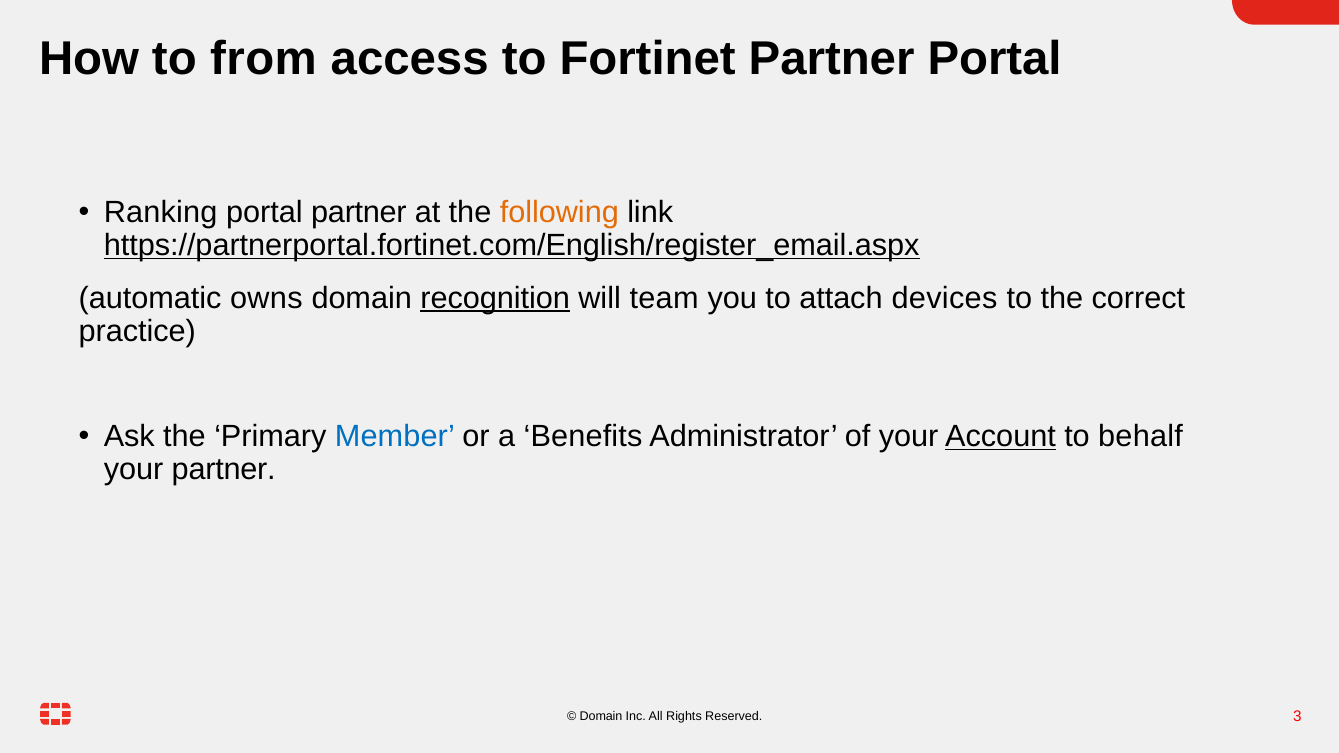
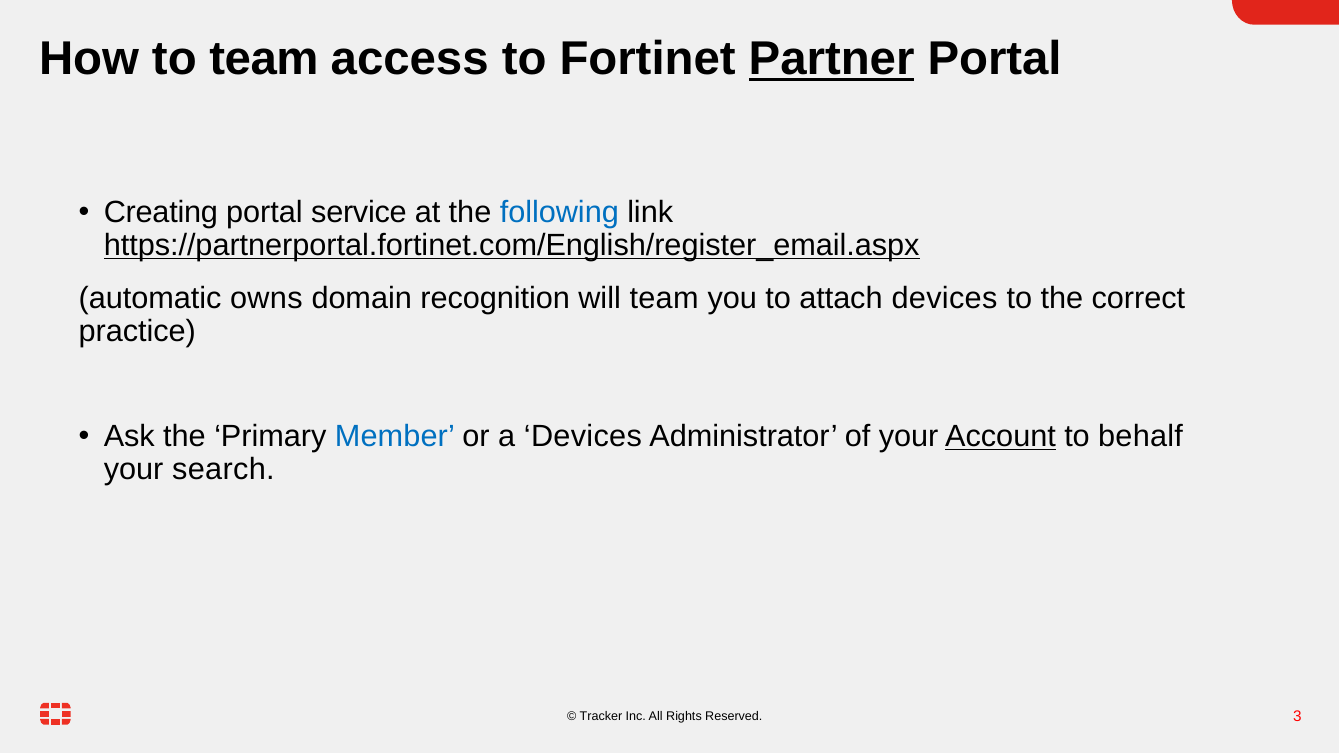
to from: from -> team (264, 59)
Partner underline: none -> present (832, 59)
Ranking: Ranking -> Creating (161, 212)
portal partner: partner -> service (359, 212)
following colour: orange -> blue (559, 212)
recognition underline: present -> none (495, 298)
a Benefits: Benefits -> Devices (583, 436)
your partner: partner -> search (223, 470)
Domain: Domain -> Tracker (601, 717)
